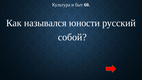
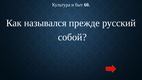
юности: юности -> прежде (84, 23)
